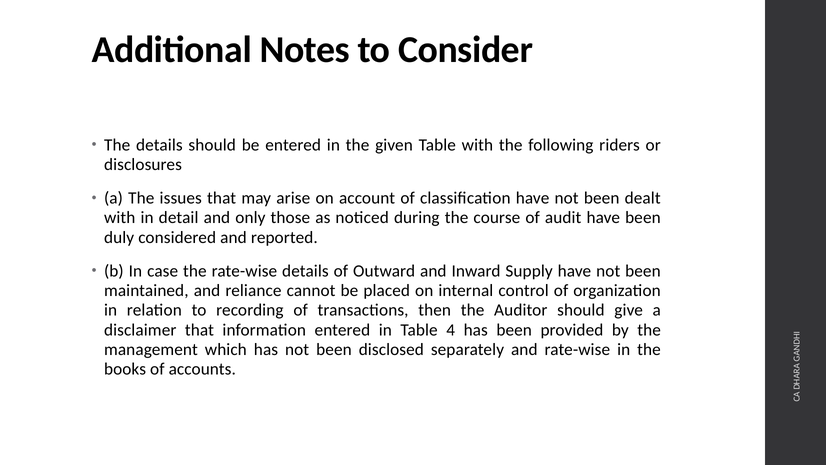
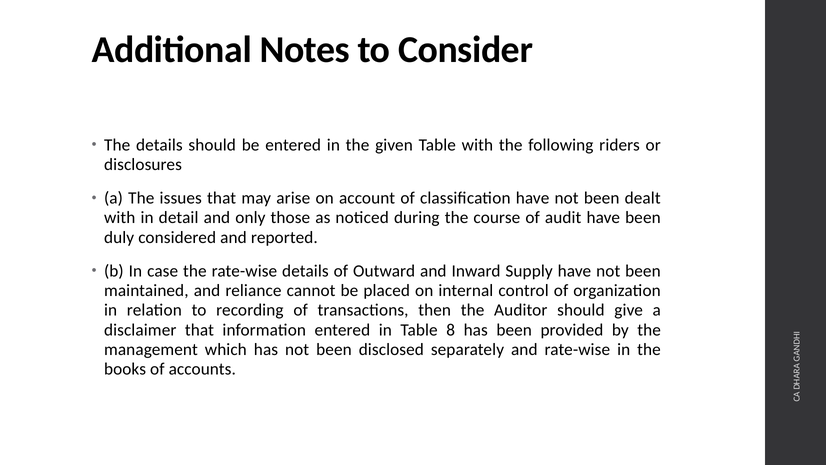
4: 4 -> 8 (451, 330)
